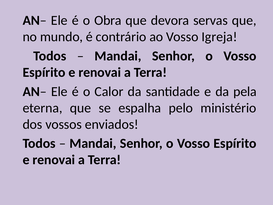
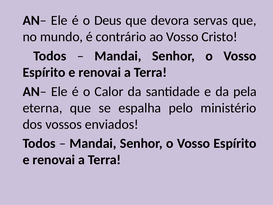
Obra: Obra -> Deus (108, 20)
Igreja: Igreja -> Cristo (220, 37)
